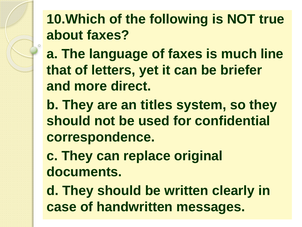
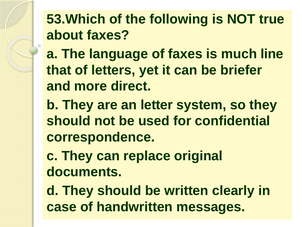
10.Which: 10.Which -> 53.Which (76, 19)
titles: titles -> letter (157, 105)
